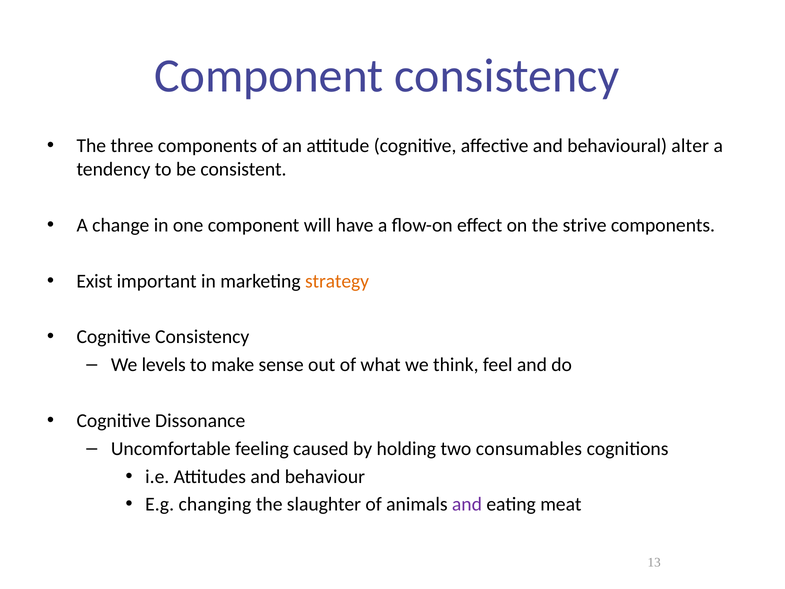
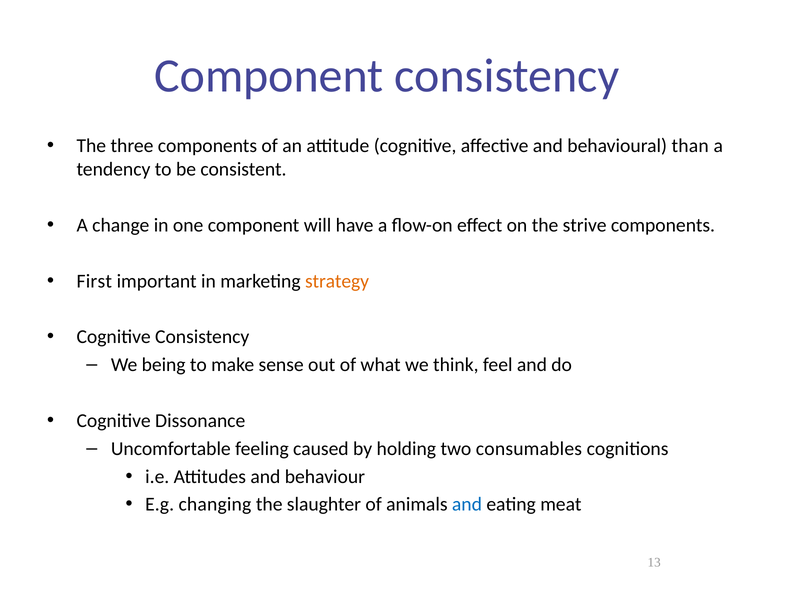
alter: alter -> than (690, 146)
Exist: Exist -> First (94, 281)
levels: levels -> being (164, 365)
and colour: purple -> blue (467, 504)
